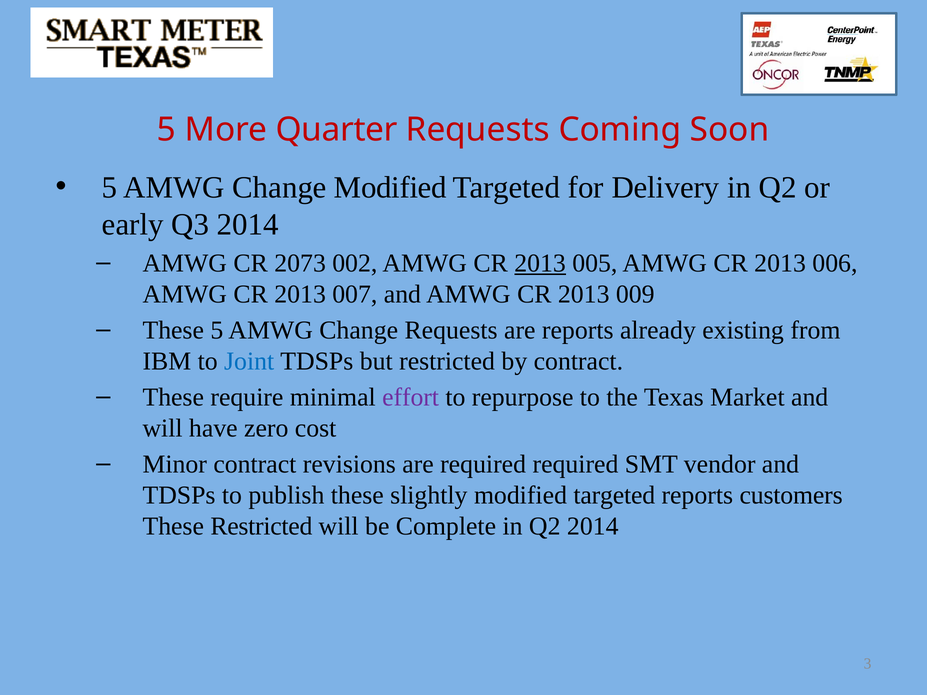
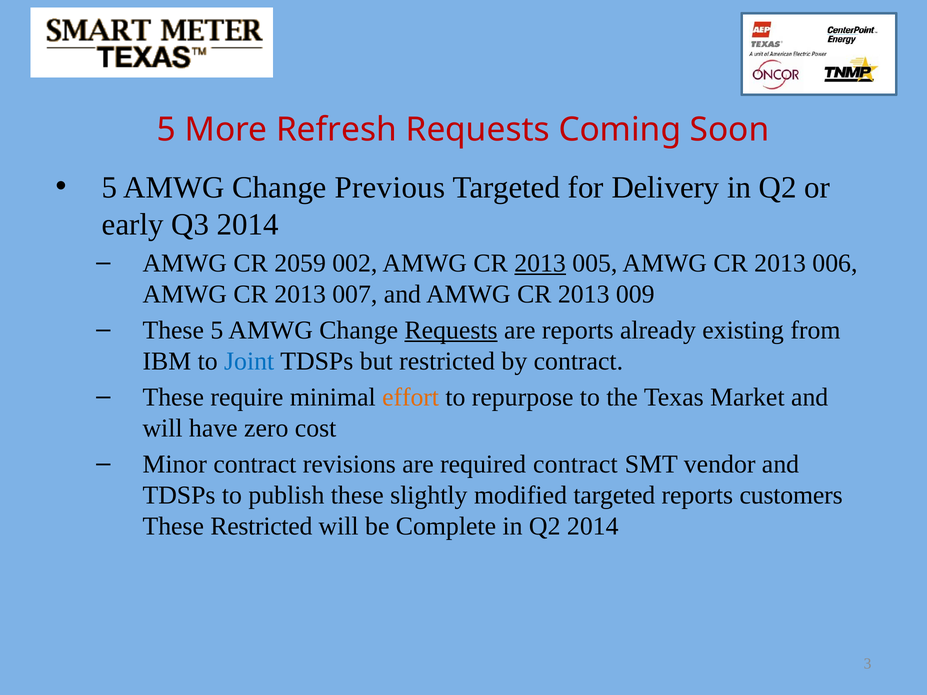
Quarter: Quarter -> Refresh (336, 130)
Change Modified: Modified -> Previous (390, 188)
2073: 2073 -> 2059 (300, 263)
Requests underline: none -> present (451, 331)
effort colour: purple -> orange (411, 398)
required required: required -> contract (575, 465)
